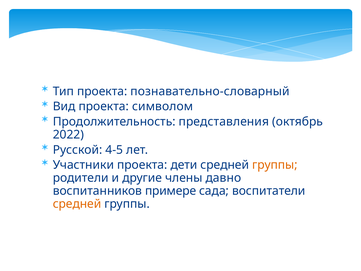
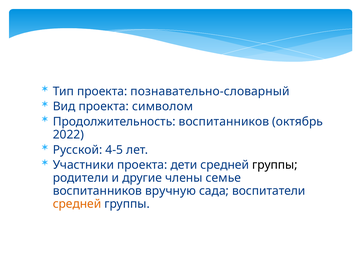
Продолжительность представления: представления -> воспитанников (224, 122)
группы colour: orange -> black (275, 165)
давно: давно -> семье (223, 178)
примере: примере -> вручную (171, 191)
